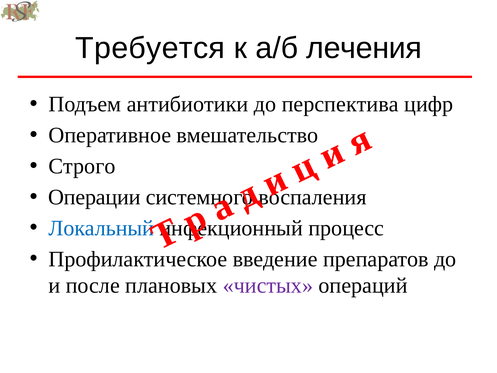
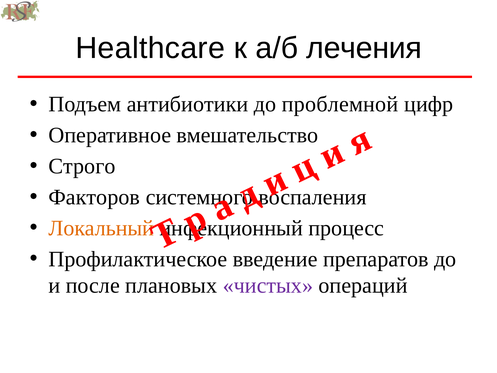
Требуется: Требуется -> Healthcare (150, 48)
перспектива: перспектива -> проблемной (340, 104)
Операции: Операции -> Факторов (94, 197)
Локальный colour: blue -> orange (101, 228)
